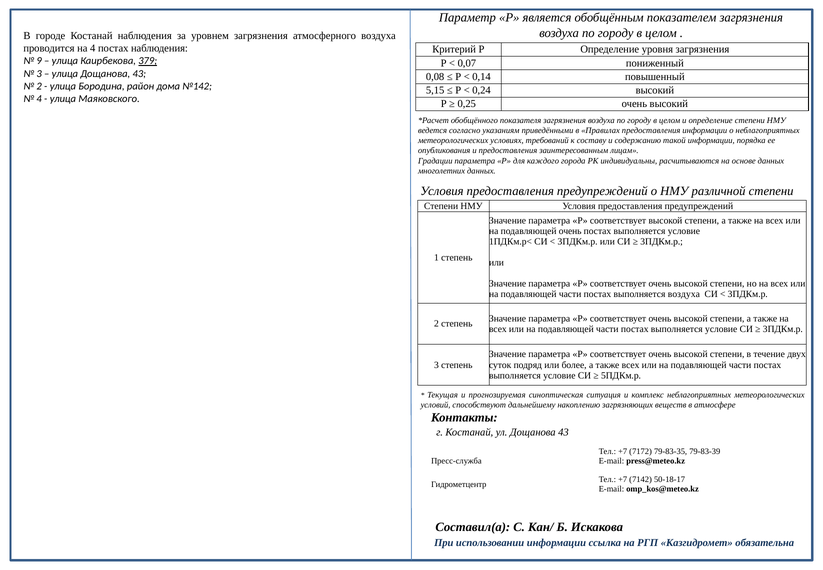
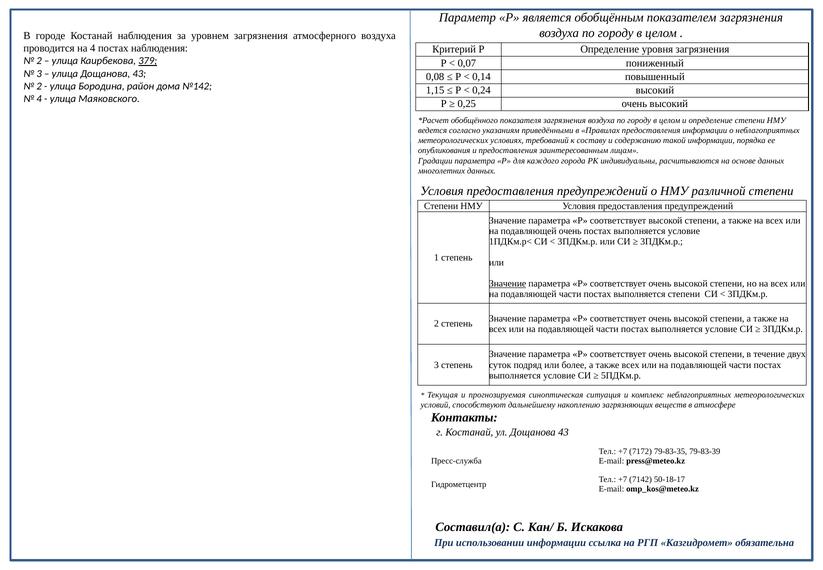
9: 9 -> 2 (39, 61)
5,15: 5,15 -> 1,15 (435, 90)
Значение underline: none -> present (508, 284)
выполняется воздуха: воздуха -> степени (684, 294)
